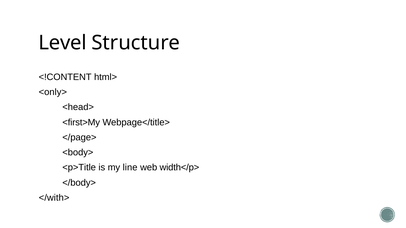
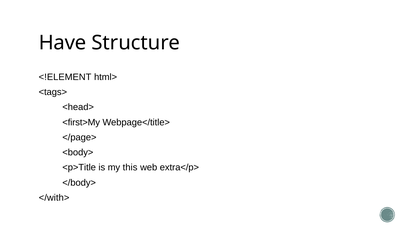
Level: Level -> Have (63, 43)
<!CONTENT: <!CONTENT -> <!ELEMENT (65, 77)
<only>: <only> -> <tags> (53, 92)
line: line -> this (130, 168)
width</p>: width</p> -> extra</p> (179, 168)
